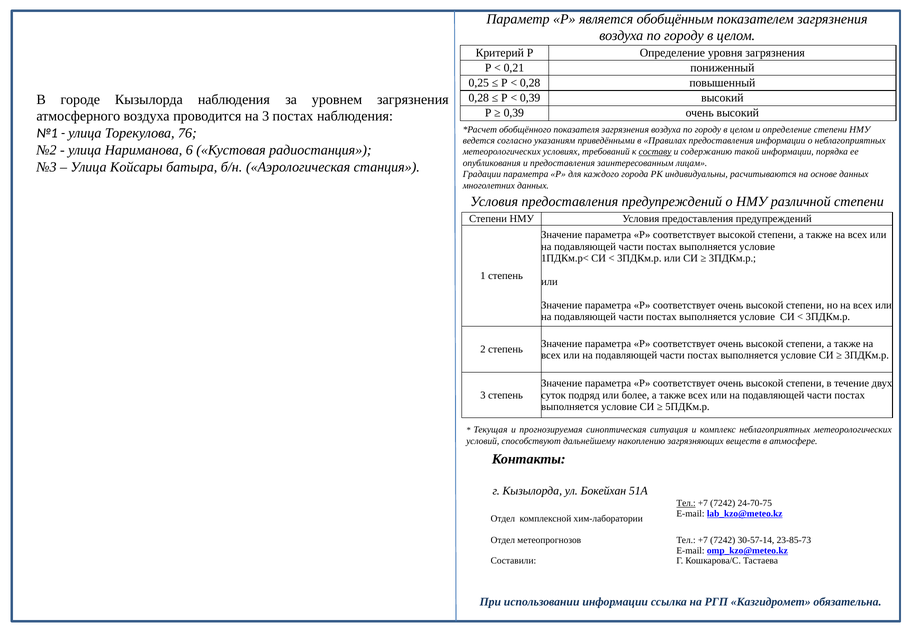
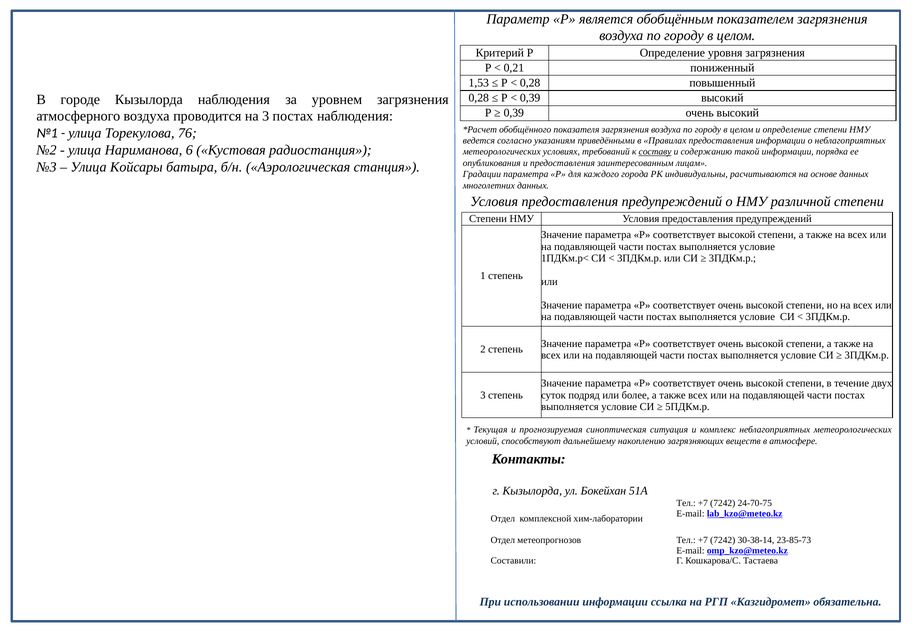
0,25: 0,25 -> 1,53 (479, 83)
Тел underline: present -> none (686, 503)
30-57-14: 30-57-14 -> 30-38-14 (756, 540)
